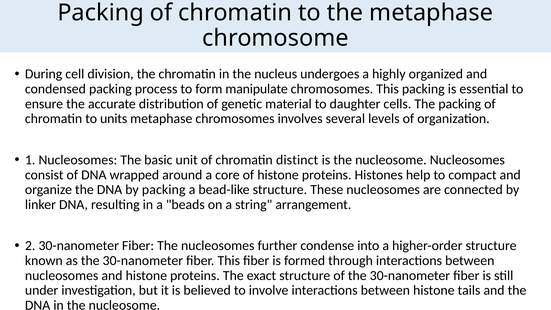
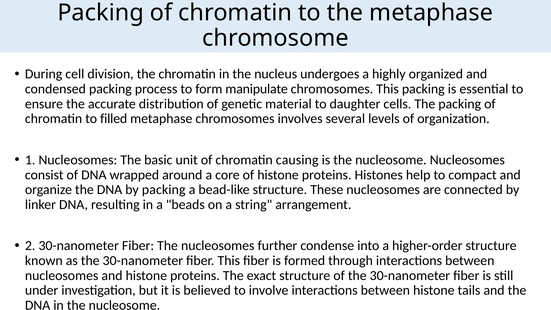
units: units -> filled (114, 119)
distinct: distinct -> causing (297, 160)
